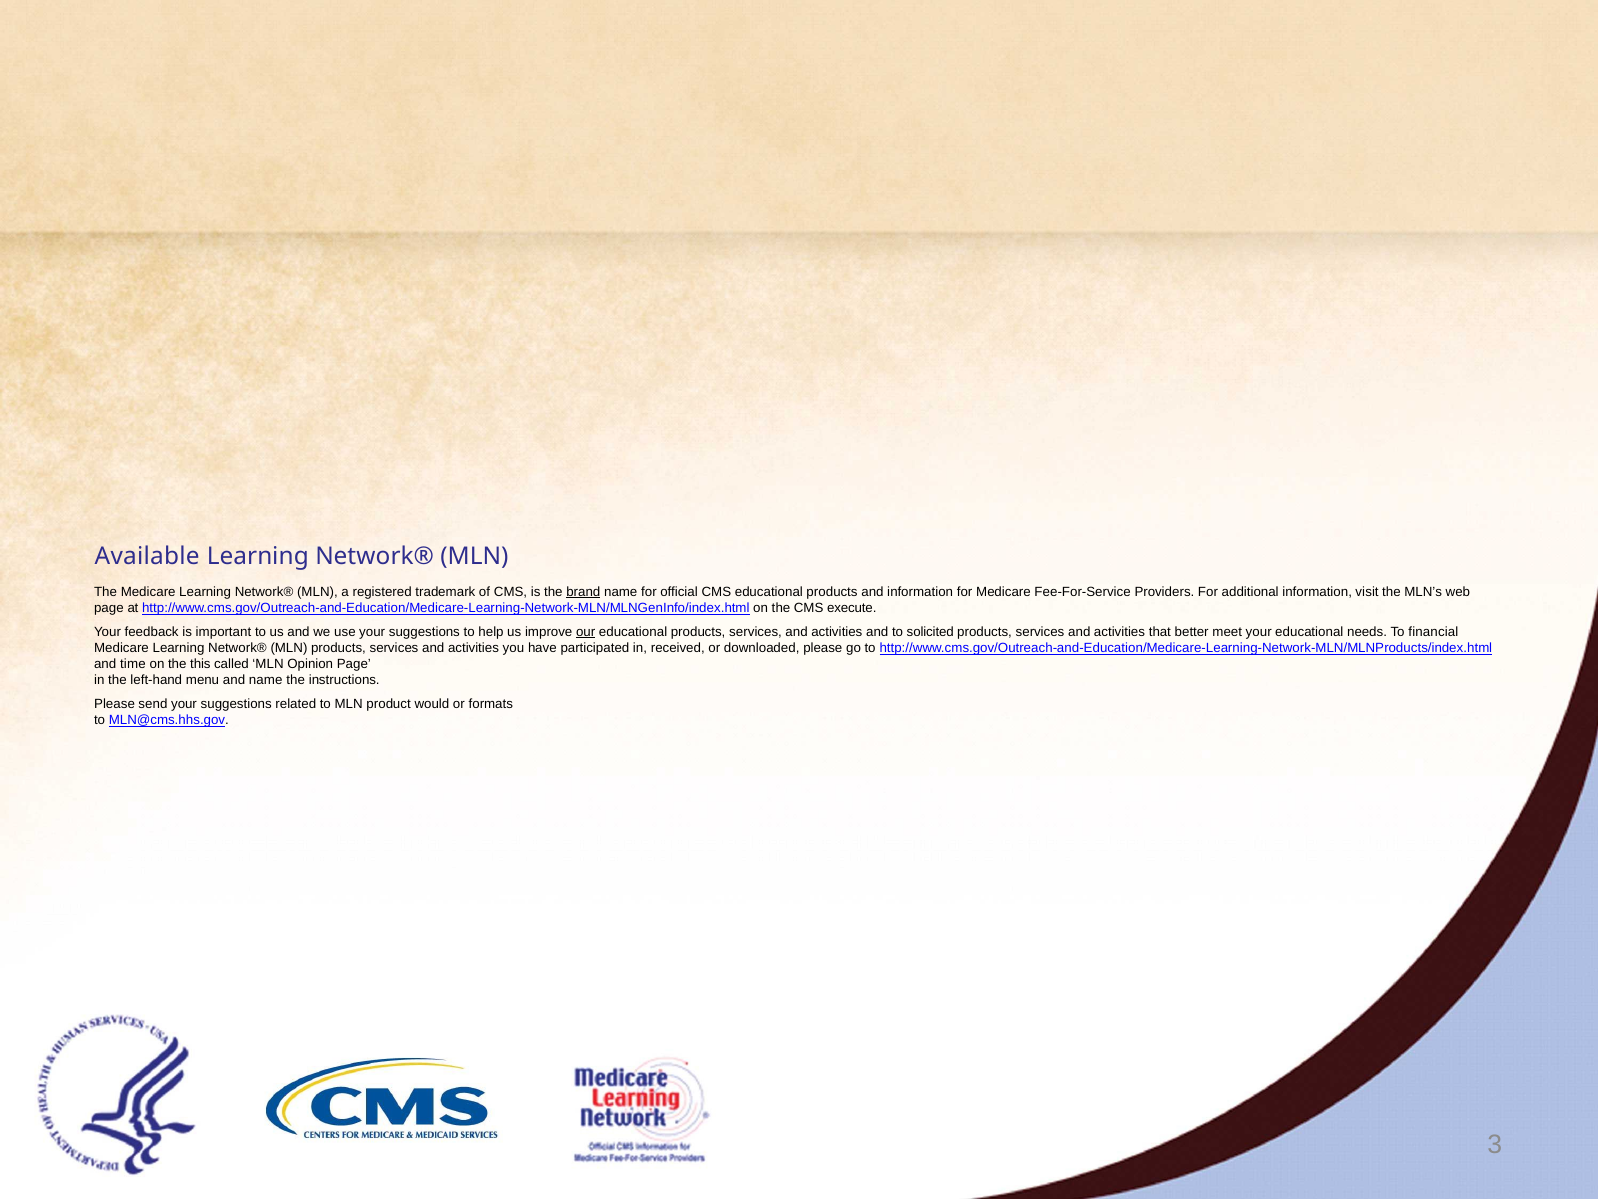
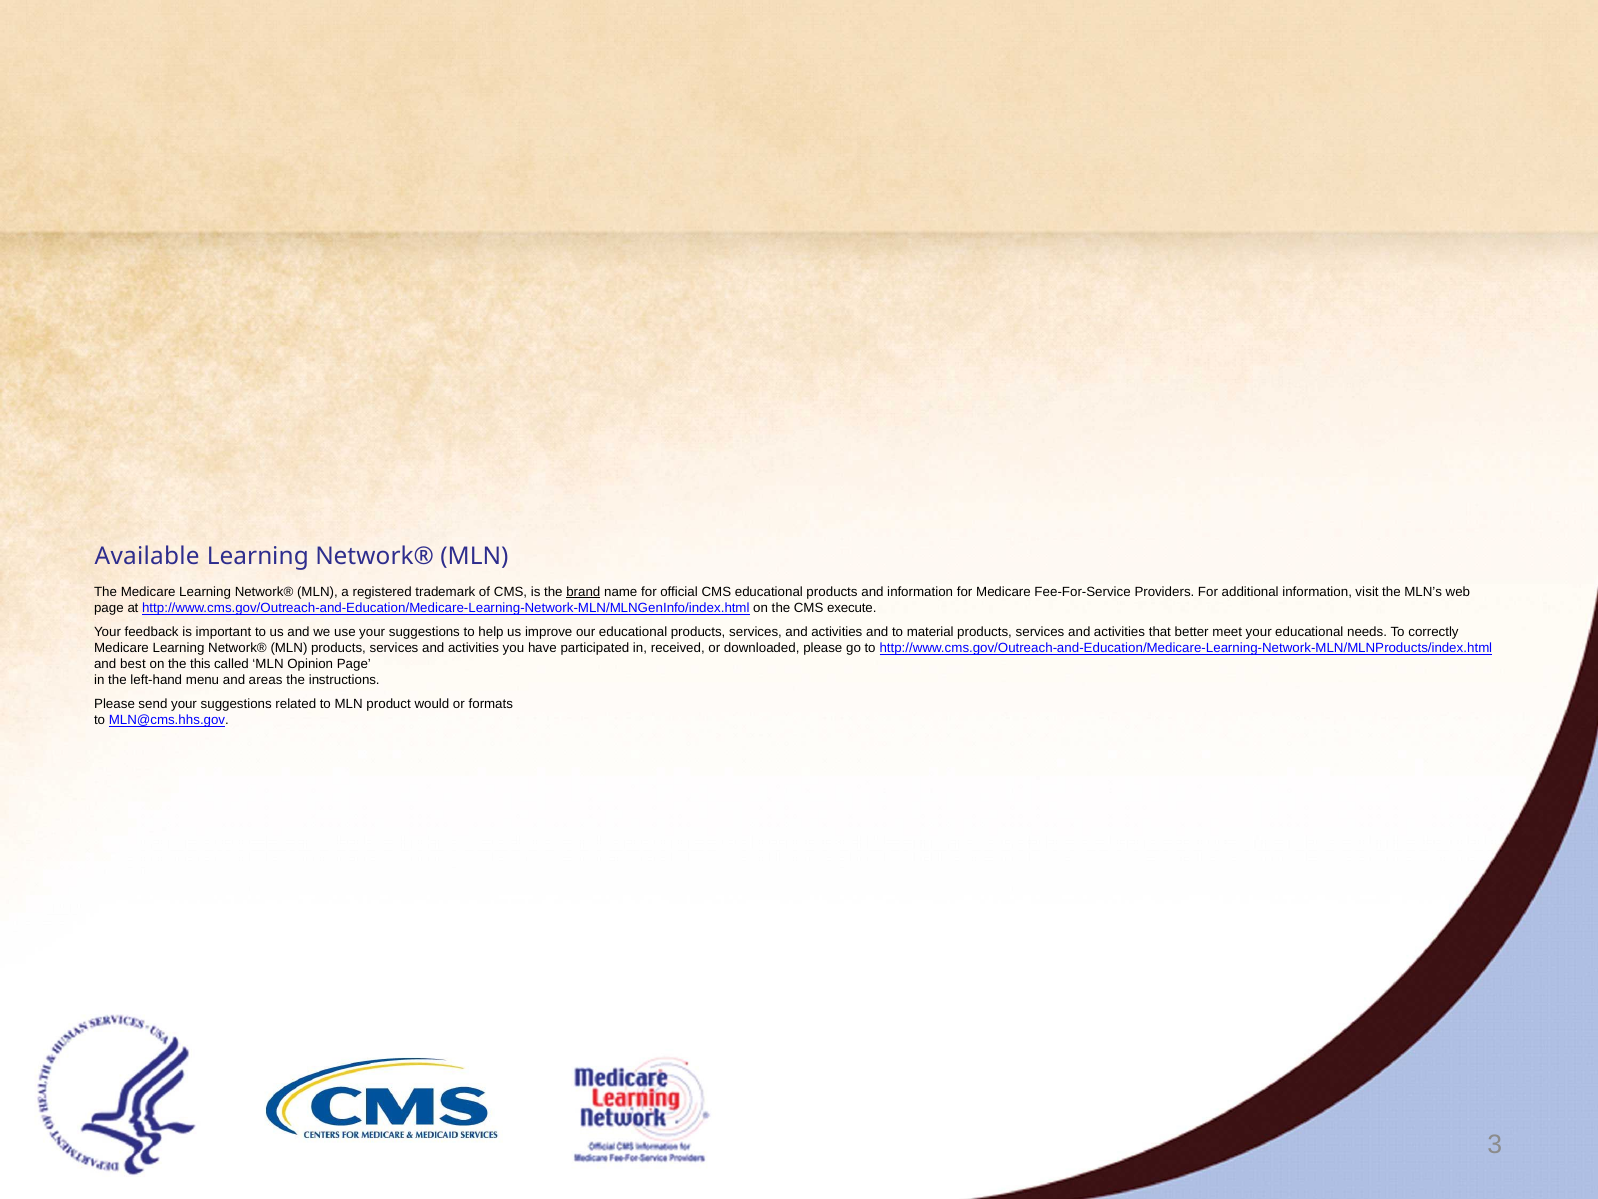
our underline: present -> none (586, 632)
solicited: solicited -> material (930, 632)
financial: financial -> correctly (1434, 632)
time: time -> best (133, 664)
and name: name -> areas (266, 680)
